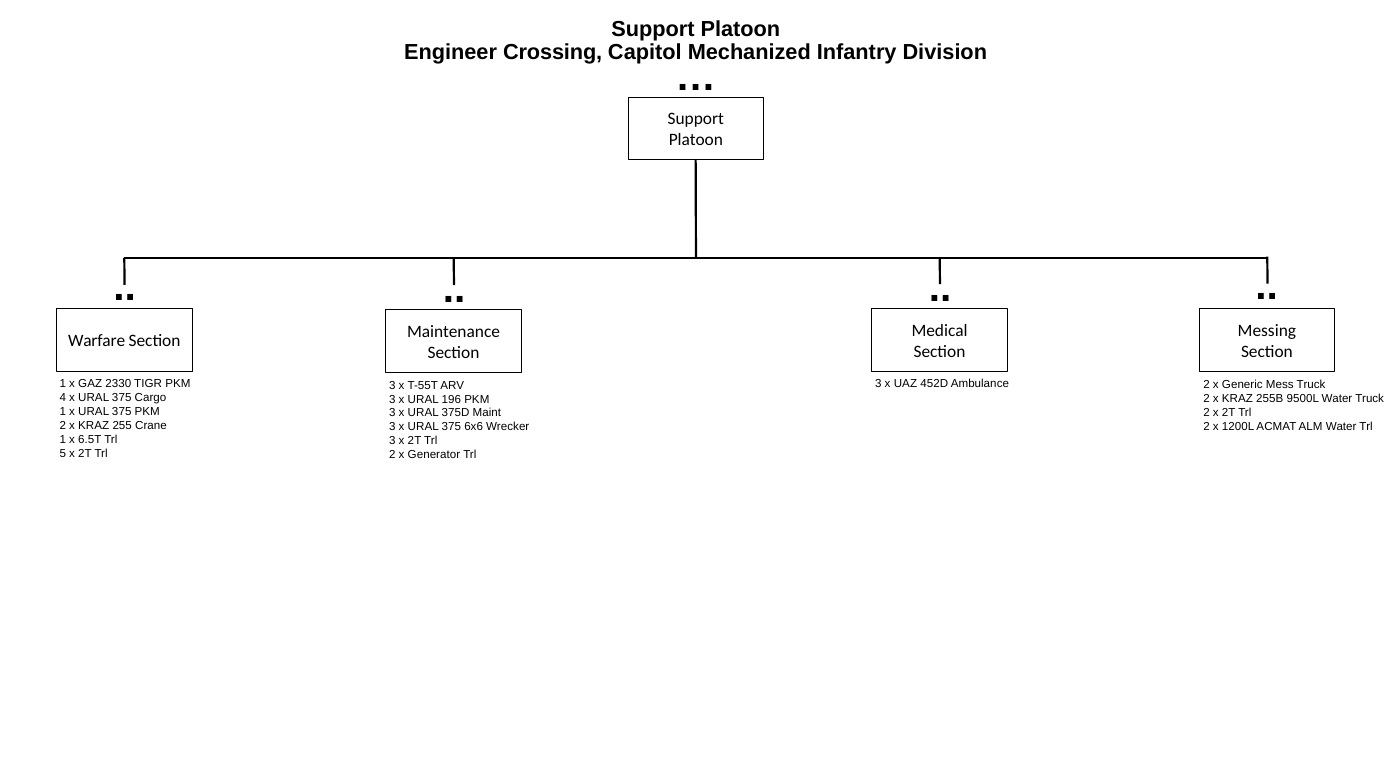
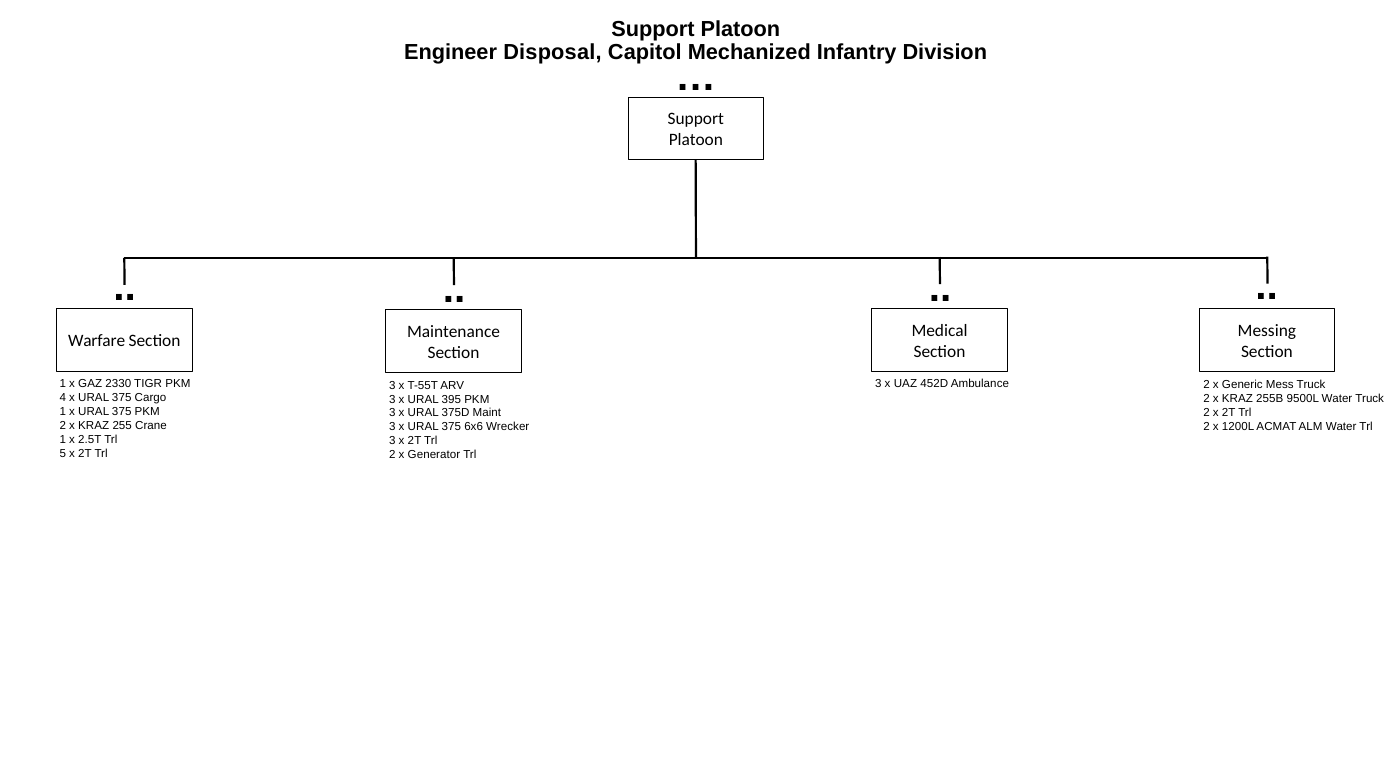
Crossing: Crossing -> Disposal (552, 53)
196: 196 -> 395 (451, 399)
6.5T: 6.5T -> 2.5T (90, 439)
